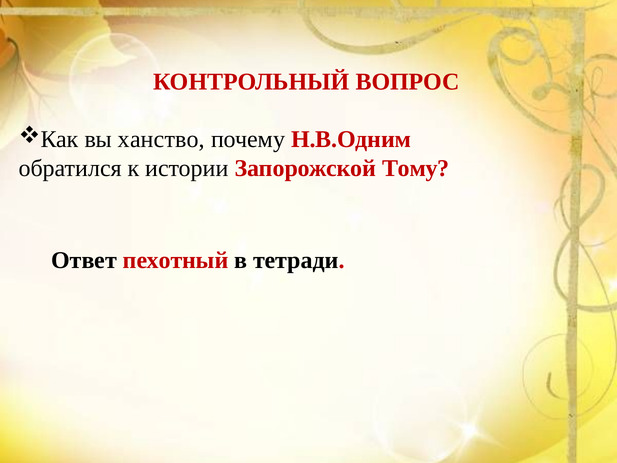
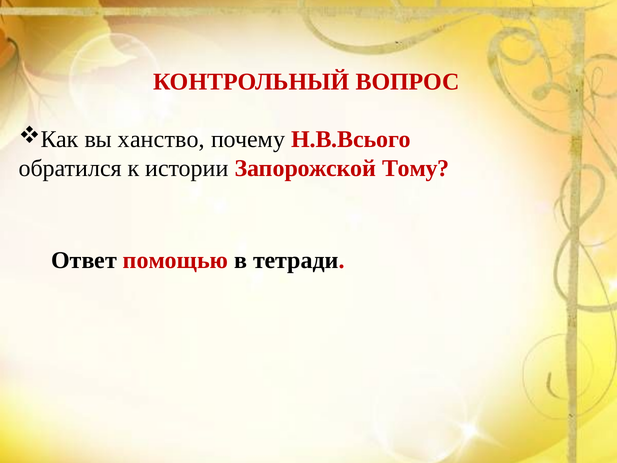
Н.В.Одним: Н.В.Одним -> Н.В.Всього (351, 139)
пехотный: пехотный -> помощью (176, 260)
